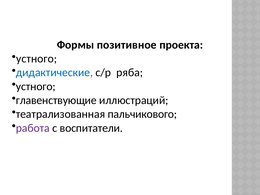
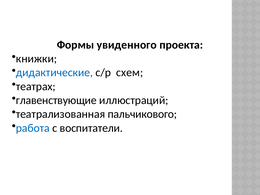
позитивное: позитивное -> увиденного (127, 45)
устного: устного -> книжки (37, 59)
ряба: ряба -> схем (130, 73)
устного: устного -> театрах (36, 86)
работа colour: purple -> blue (33, 128)
